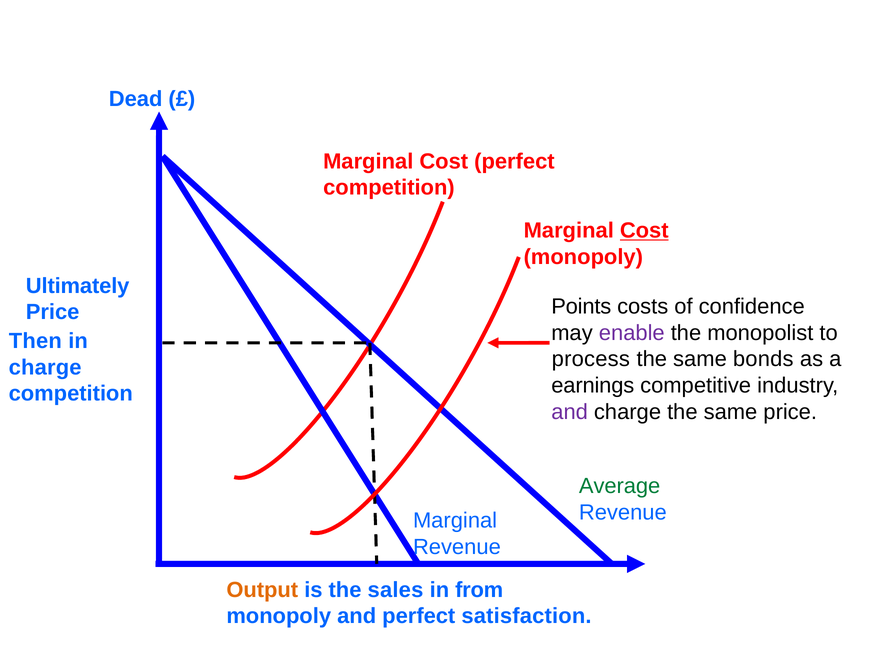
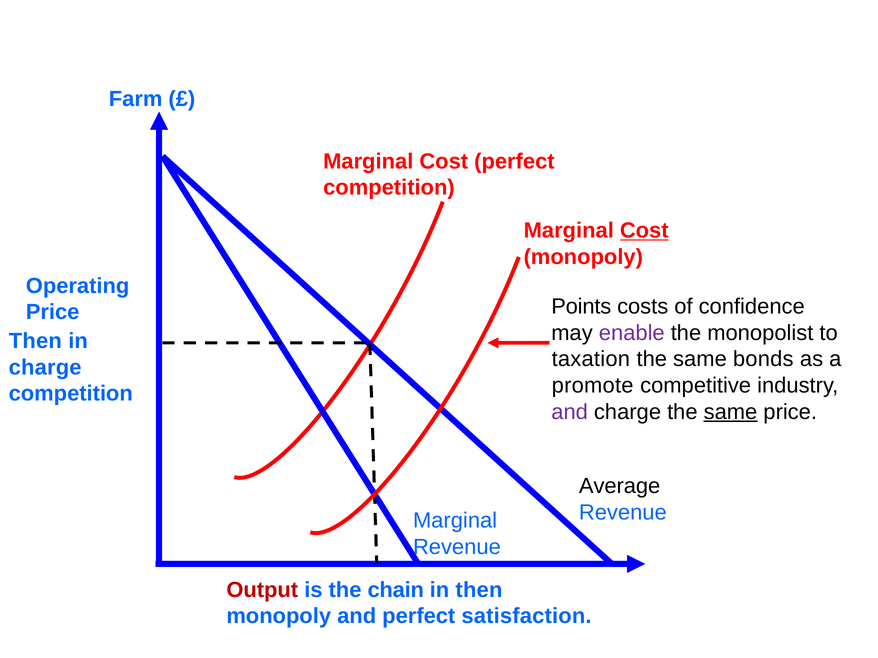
Dead: Dead -> Farm (136, 99)
Ultimately: Ultimately -> Operating (78, 286)
process: process -> taxation (591, 359)
earnings: earnings -> promote (593, 386)
same underline: none -> present (730, 412)
Average colour: green -> black (620, 487)
Output colour: orange -> red (262, 590)
sales: sales -> chain (396, 590)
in from: from -> then (479, 590)
